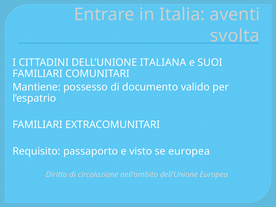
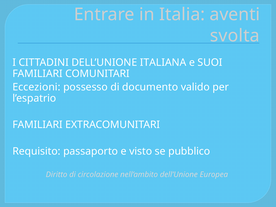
Mantiene: Mantiene -> Eccezioni (36, 87)
se europea: europea -> pubblico (189, 151)
